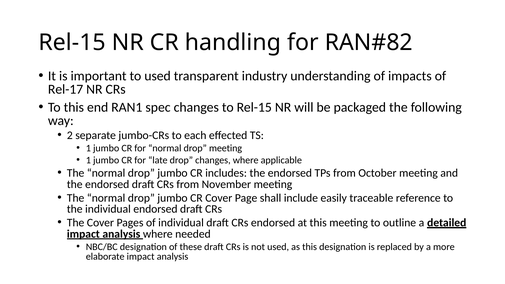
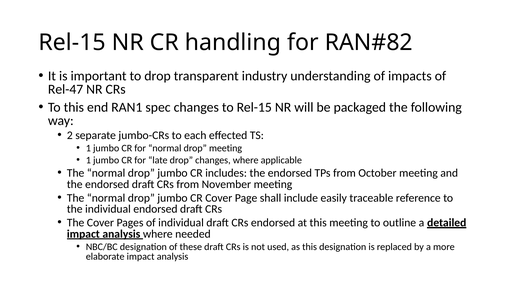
to used: used -> drop (158, 76)
Rel-17: Rel-17 -> Rel-47 (66, 89)
